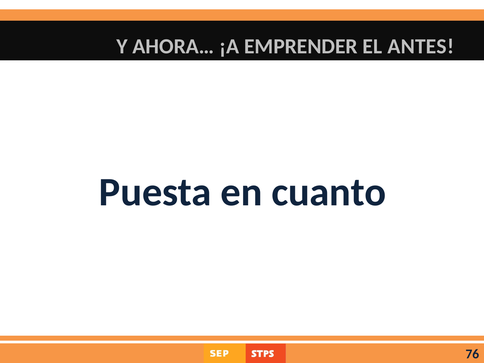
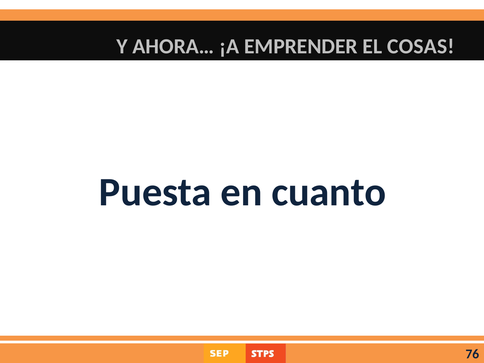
ANTES: ANTES -> COSAS (421, 46)
